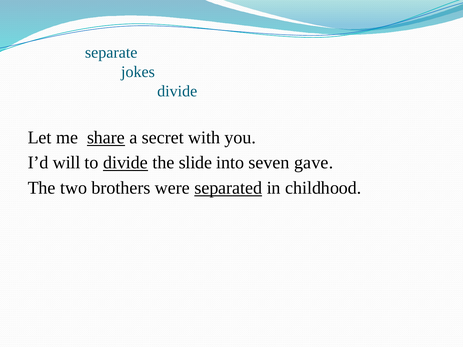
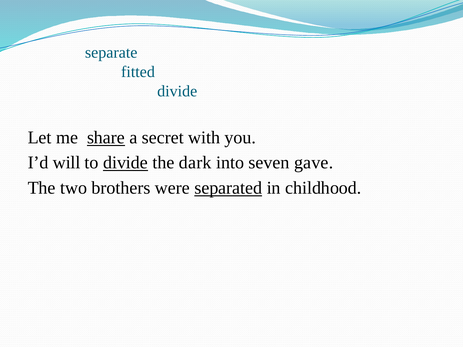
jokes: jokes -> fitted (138, 72)
slide: slide -> dark (195, 163)
